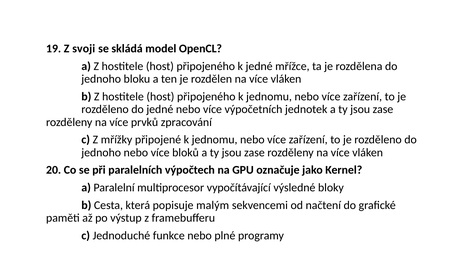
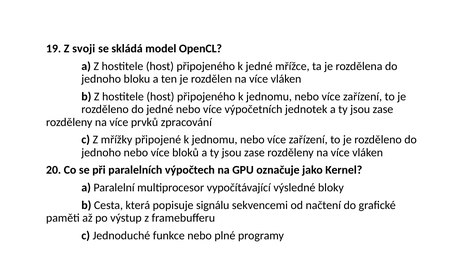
malým: malým -> signálu (213, 205)
